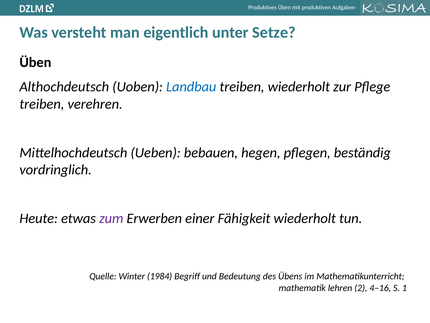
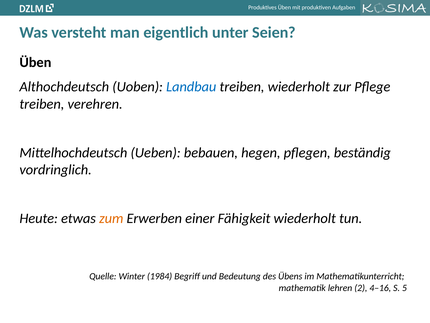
Setze: Setze -> Seien (274, 33)
zum colour: purple -> orange (111, 218)
1: 1 -> 5 (404, 287)
